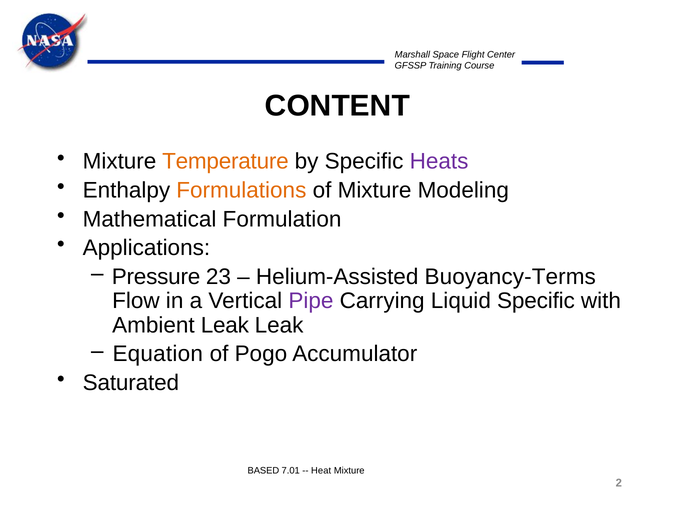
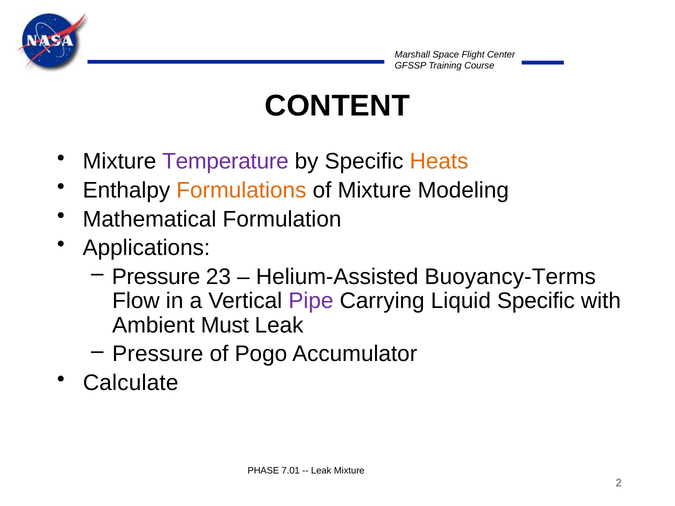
Temperature colour: orange -> purple (225, 162)
Heats colour: purple -> orange (439, 162)
Ambient Leak: Leak -> Must (225, 325)
Equation: Equation -> Pressure (158, 354)
Saturated: Saturated -> Calculate (131, 383)
BASED: BASED -> PHASE (263, 471)
Heat: Heat -> Leak (321, 471)
